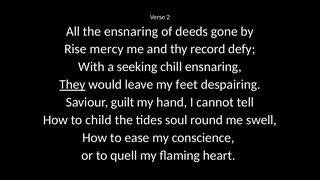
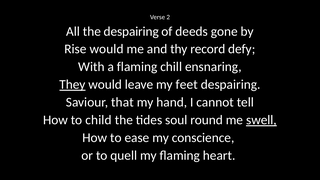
the ensnaring: ensnaring -> despairing (131, 31)
Rise mercy: mercy -> would (107, 49)
a seeking: seeking -> flaming (137, 67)
guilt: guilt -> that (122, 102)
swell underline: none -> present (261, 120)
